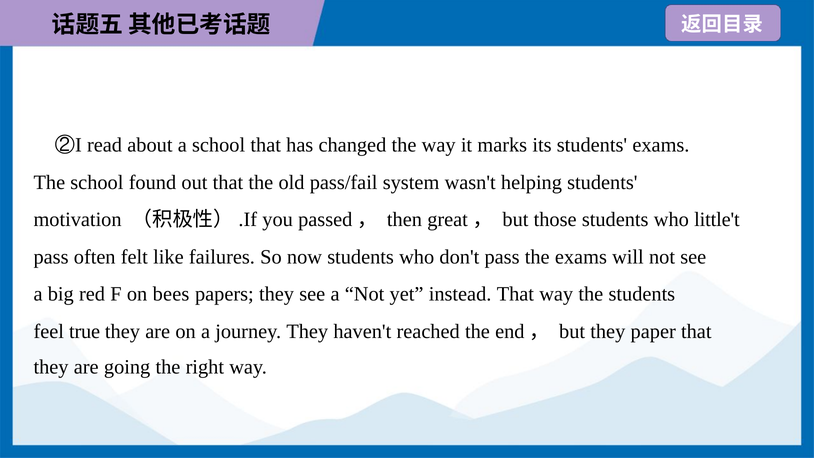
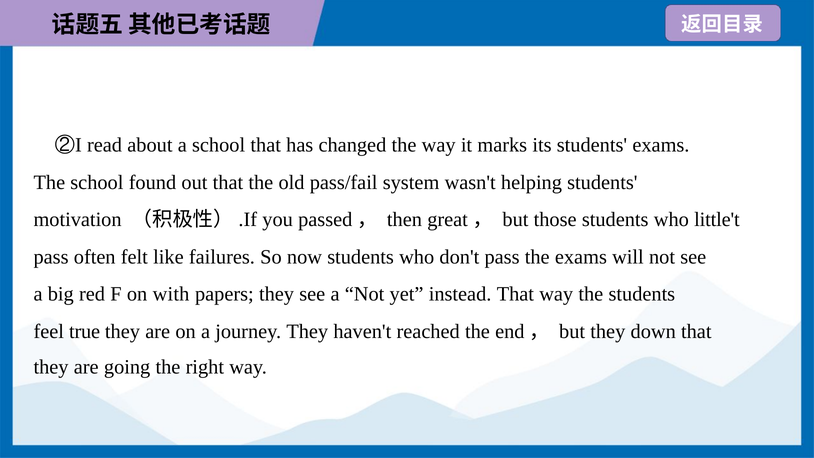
bees: bees -> with (171, 294)
paper: paper -> down (653, 331)
